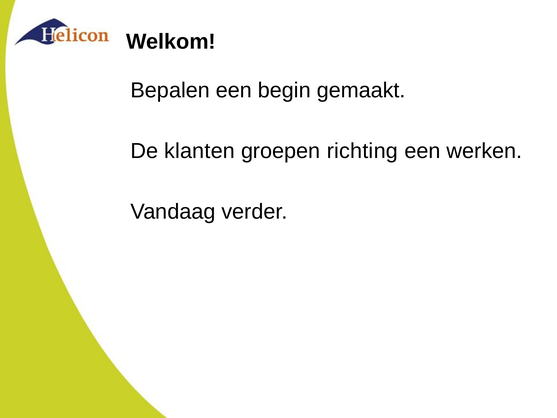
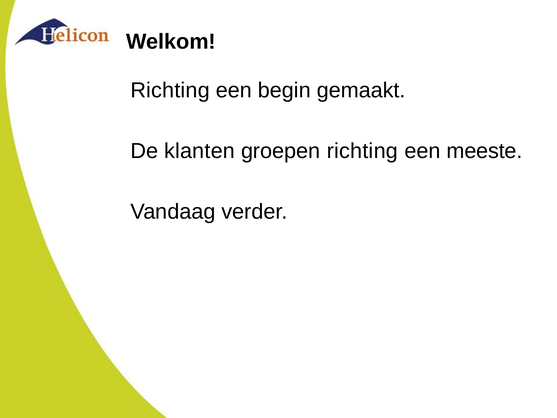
Bepalen: Bepalen -> Richting (170, 90)
werken: werken -> meeste (484, 151)
